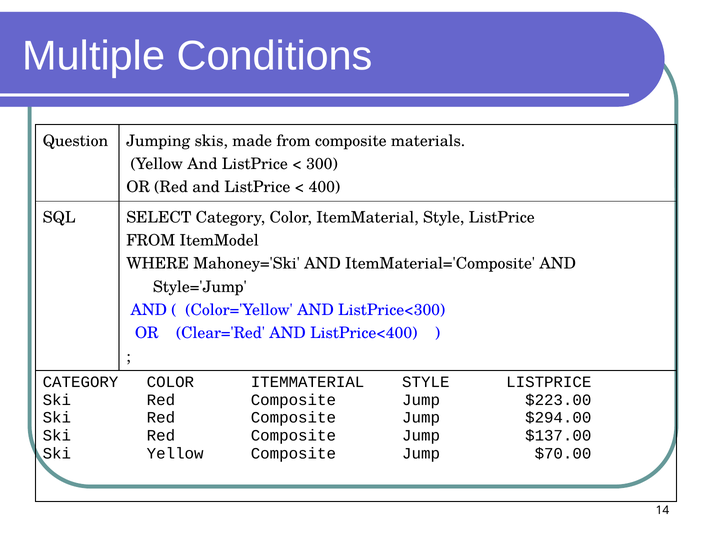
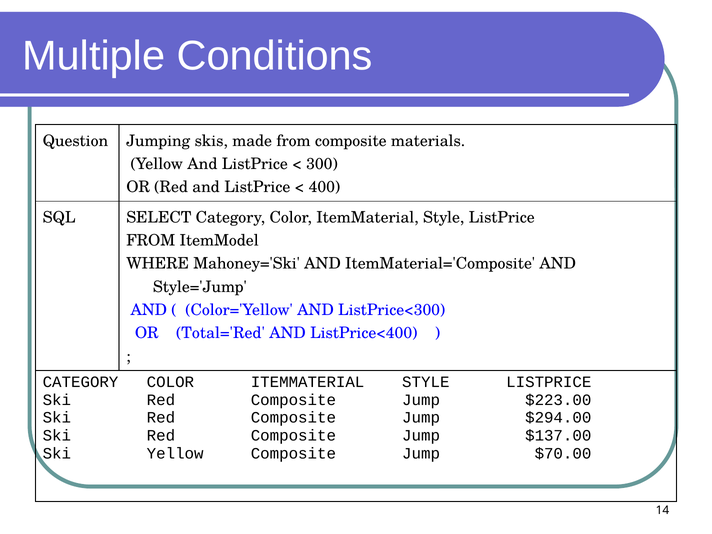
Clear='Red: Clear='Red -> Total='Red (220, 333)
